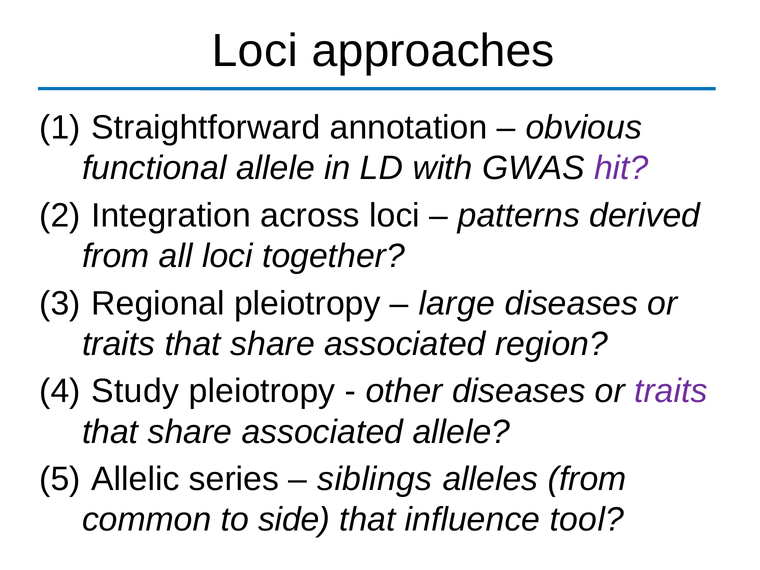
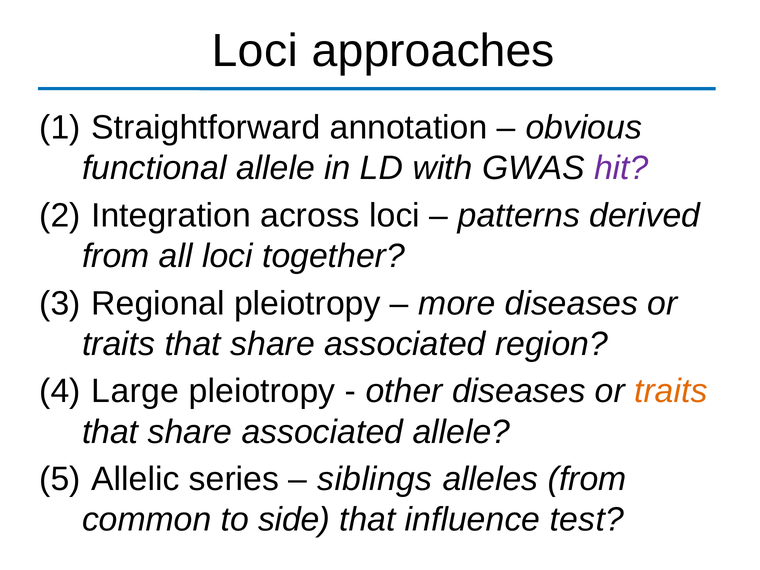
large: large -> more (457, 303)
Study: Study -> Large (135, 391)
traits colour: purple -> orange (671, 391)
tool: tool -> test (587, 520)
